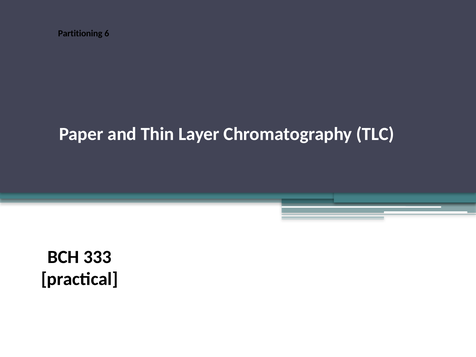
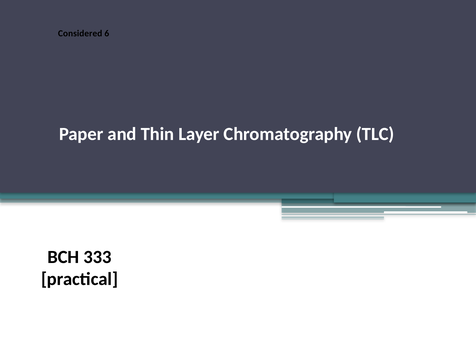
Partitioning: Partitioning -> Considered (80, 33)
